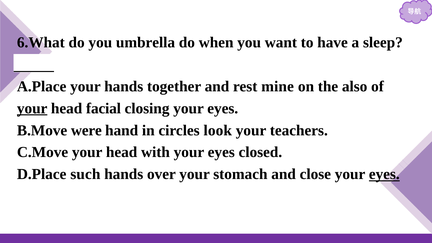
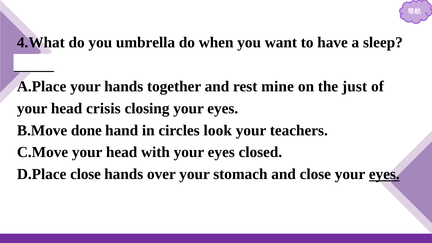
6.What: 6.What -> 4.What (41, 43)
also: also -> just (355, 86)
your underline: present -> none (32, 108)
facial: facial -> crisis (103, 108)
were: were -> done (86, 130)
D.Place such: such -> close (86, 174)
